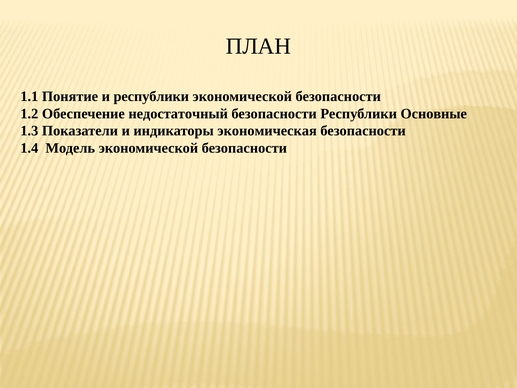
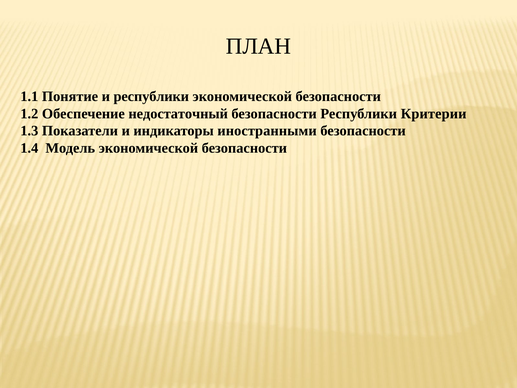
Основные: Основные -> Критерии (434, 114)
экономическая: экономическая -> иностранными (267, 131)
